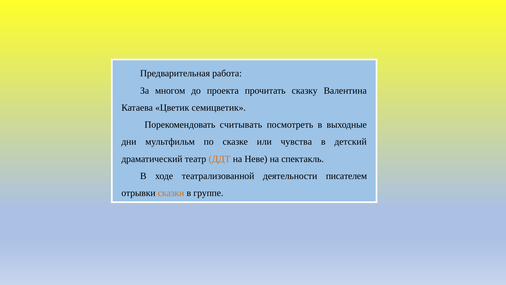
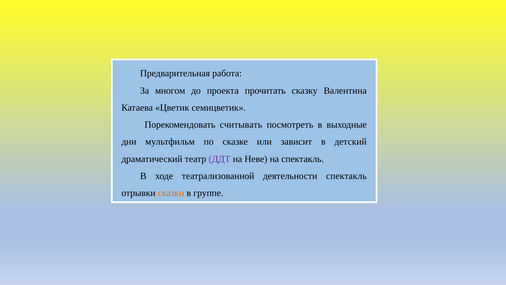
чувства: чувства -> зависит (296, 142)
ДДТ colour: orange -> purple (220, 159)
деятельности писателем: писателем -> спектакль (346, 176)
